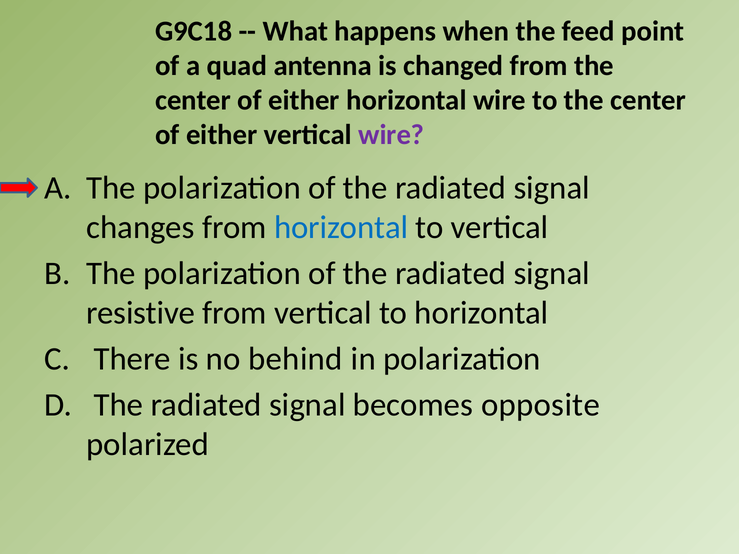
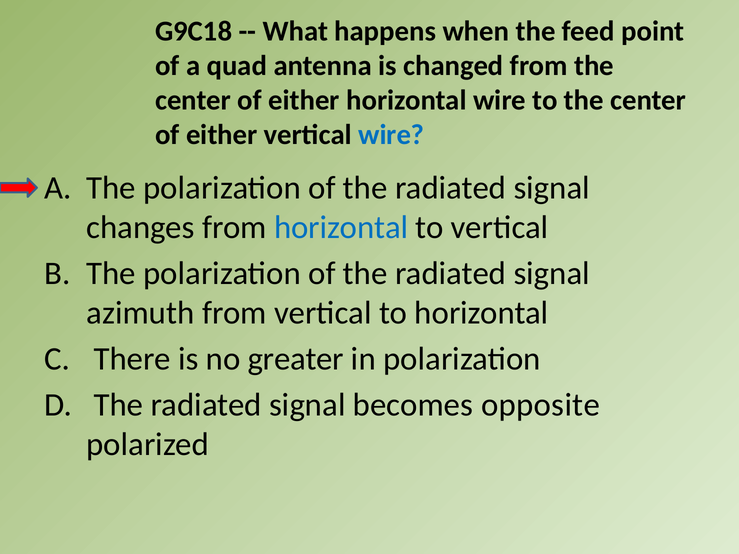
wire colour: purple -> blue (391, 135)
resistive: resistive -> azimuth (140, 313)
behind: behind -> greater (296, 359)
